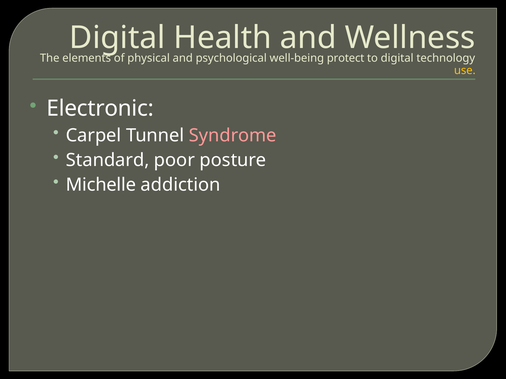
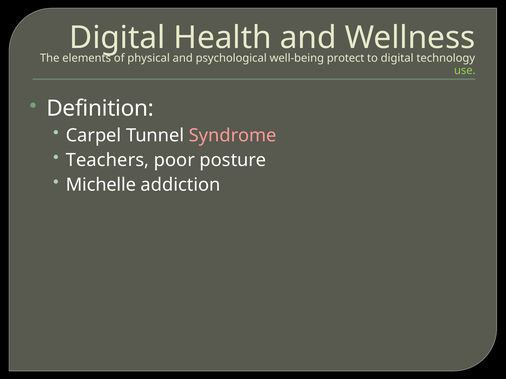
use colour: yellow -> light green (465, 70)
Electronic: Electronic -> Definition (100, 109)
Standard: Standard -> Teachers (107, 160)
